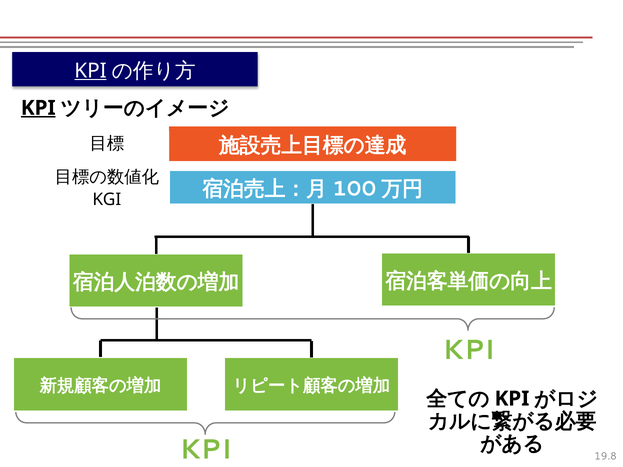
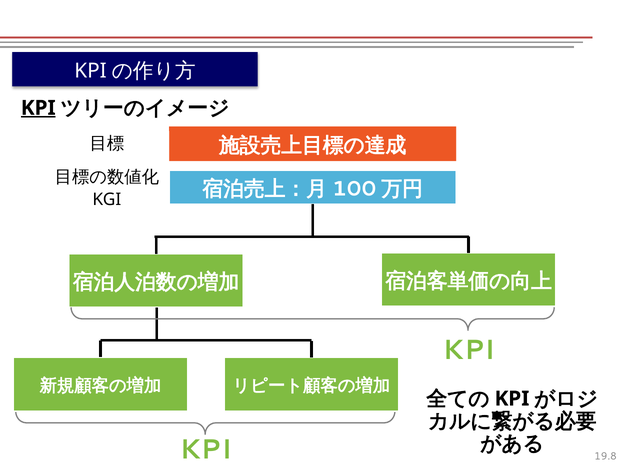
KPI underline: present -> none (91, 71)
